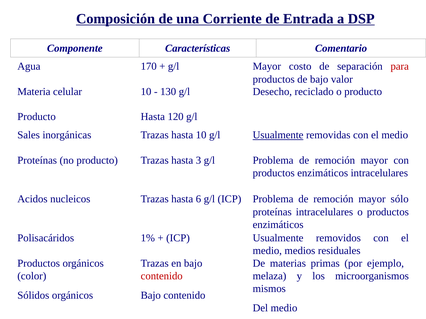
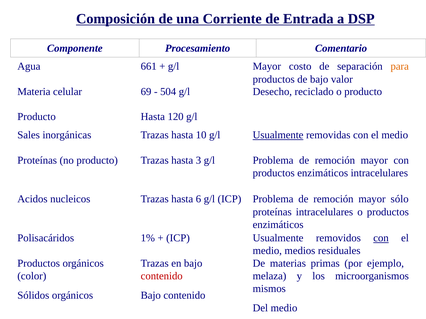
Características: Características -> Procesamiento (198, 48)
170: 170 -> 661 (149, 67)
para colour: red -> orange (400, 67)
celular 10: 10 -> 69 (146, 92)
130: 130 -> 504 (168, 92)
con underline: none -> present (381, 238)
